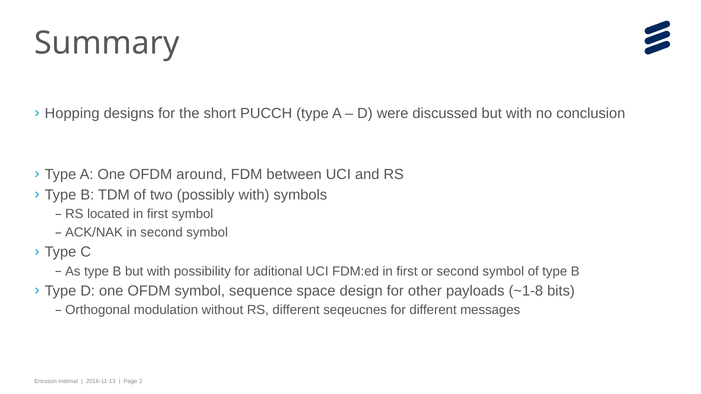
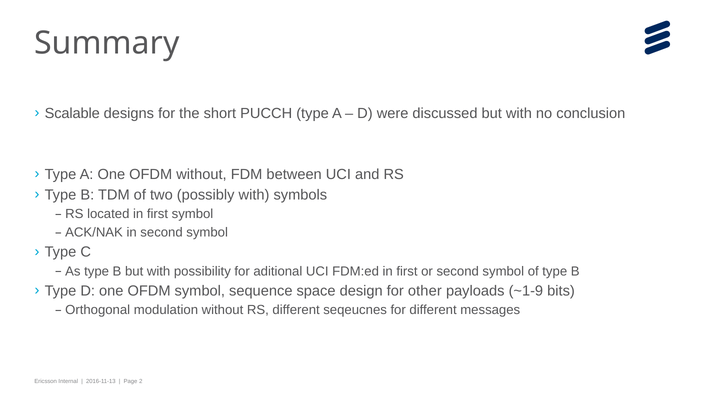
Hopping: Hopping -> Scalable (72, 113)
OFDM around: around -> without (201, 175)
~1-8: ~1-8 -> ~1-9 (526, 291)
